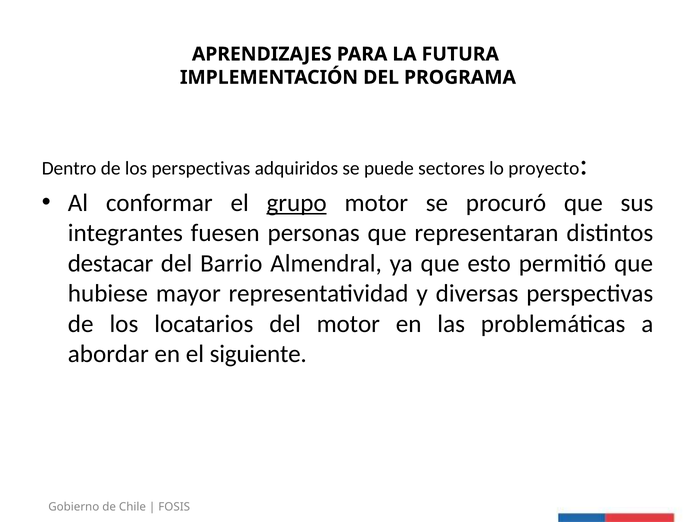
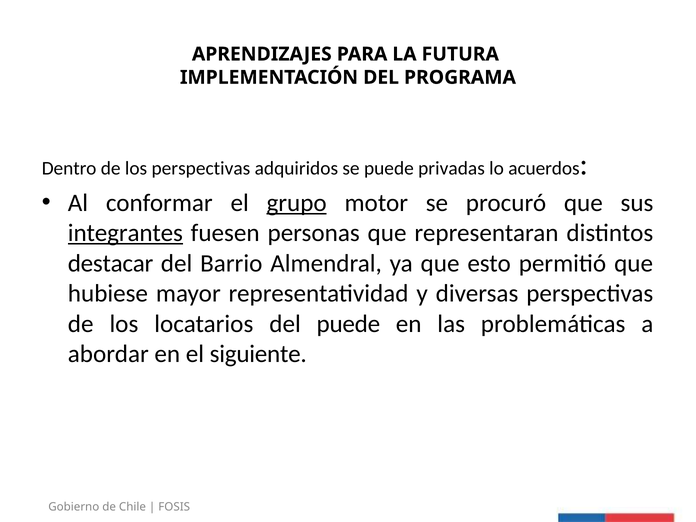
sectores: sectores -> privadas (452, 168)
proyecto: proyecto -> acuerdos (544, 168)
integrantes underline: none -> present (125, 233)
del motor: motor -> puede (348, 324)
